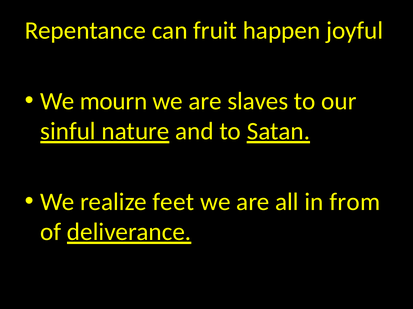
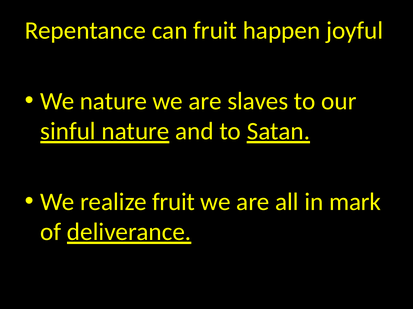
We mourn: mourn -> nature (114, 101)
realize feet: feet -> fruit (174, 202)
from: from -> mark (355, 202)
